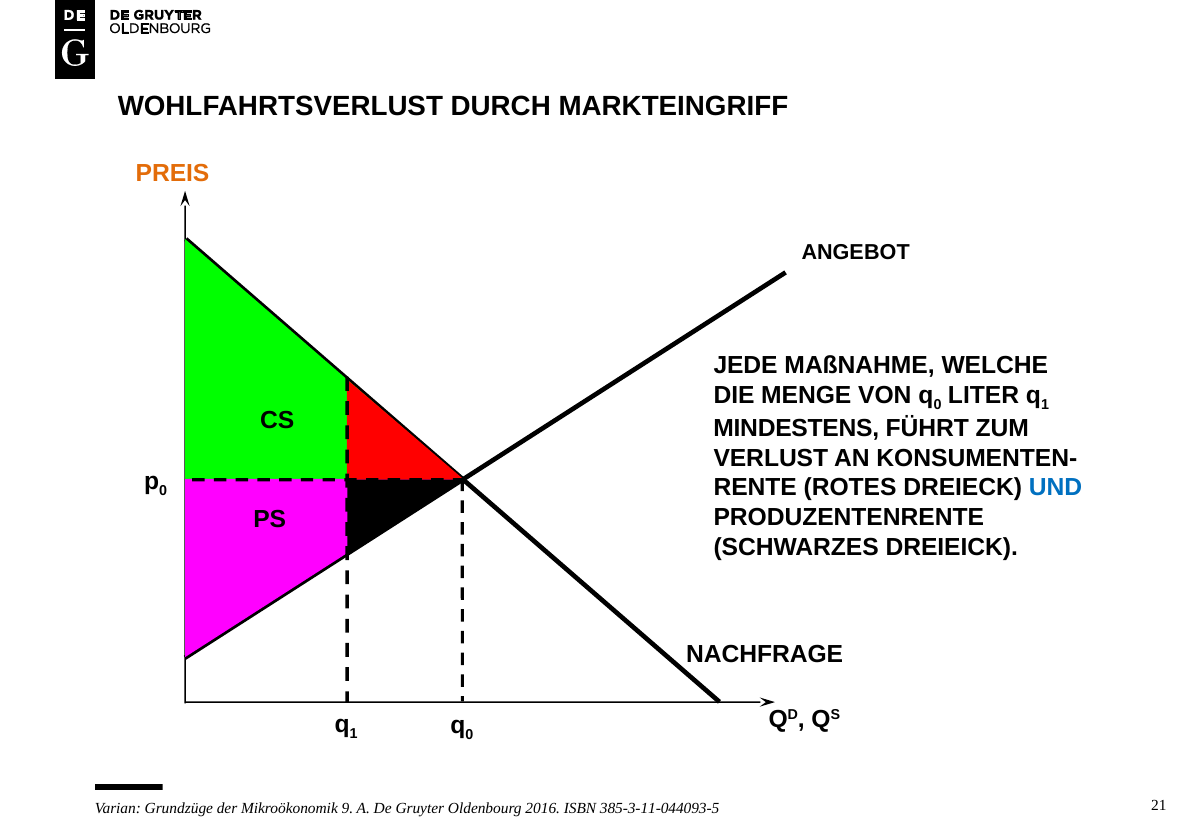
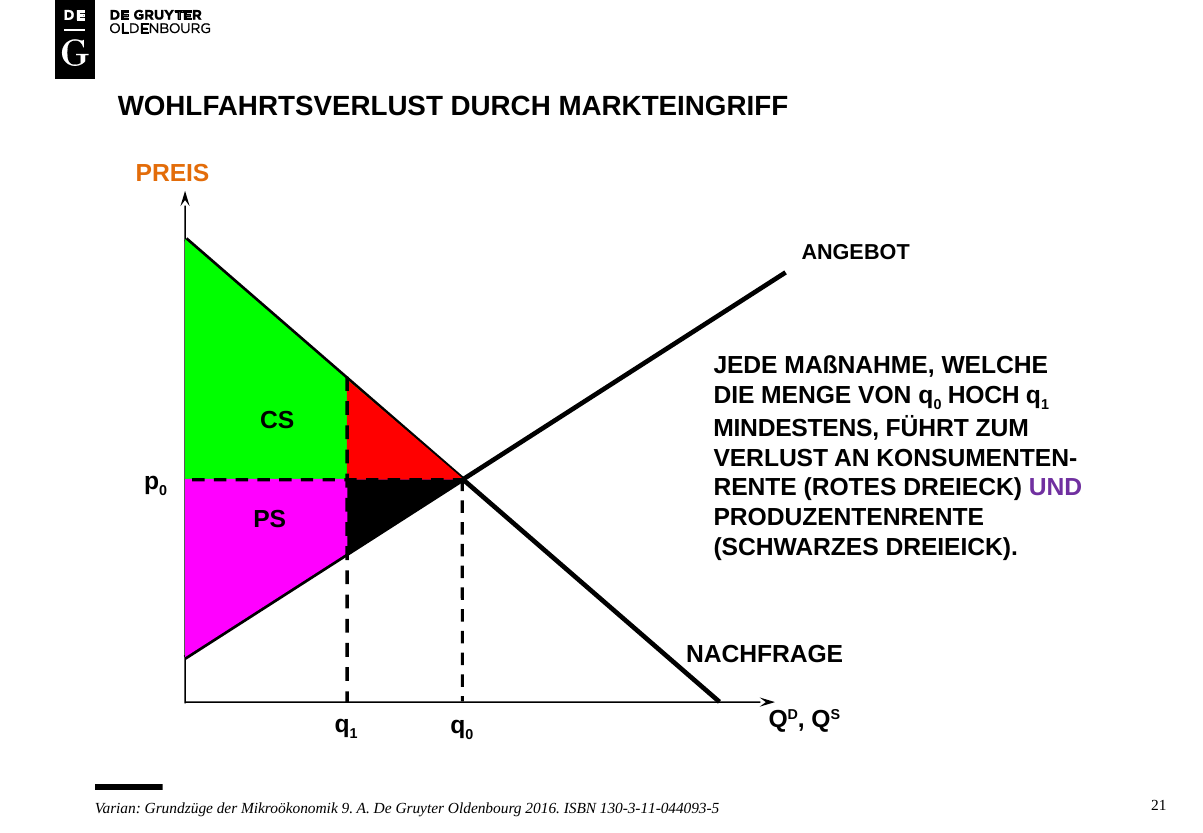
LITER: LITER -> HOCH (984, 395)
UND colour: blue -> purple (1056, 488)
385-3-11-044093-5: 385-3-11-044093-5 -> 130-3-11-044093-5 (660, 808)
